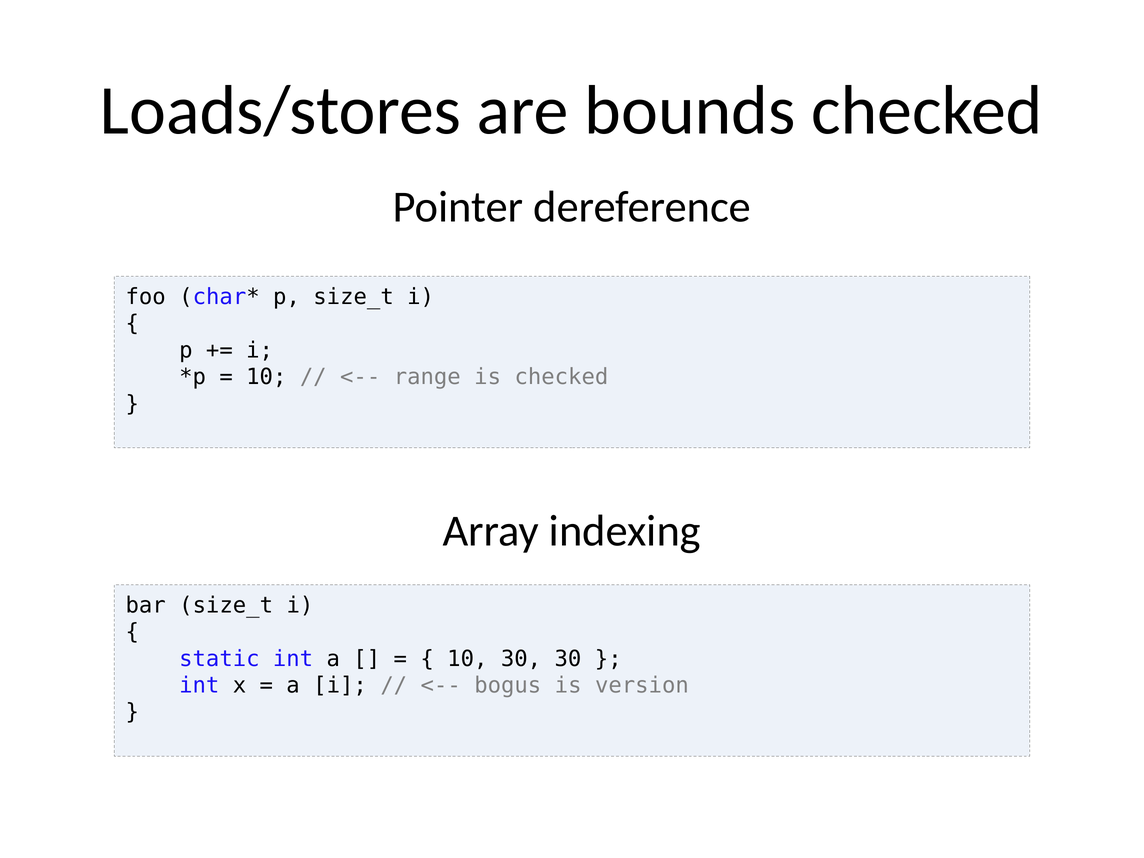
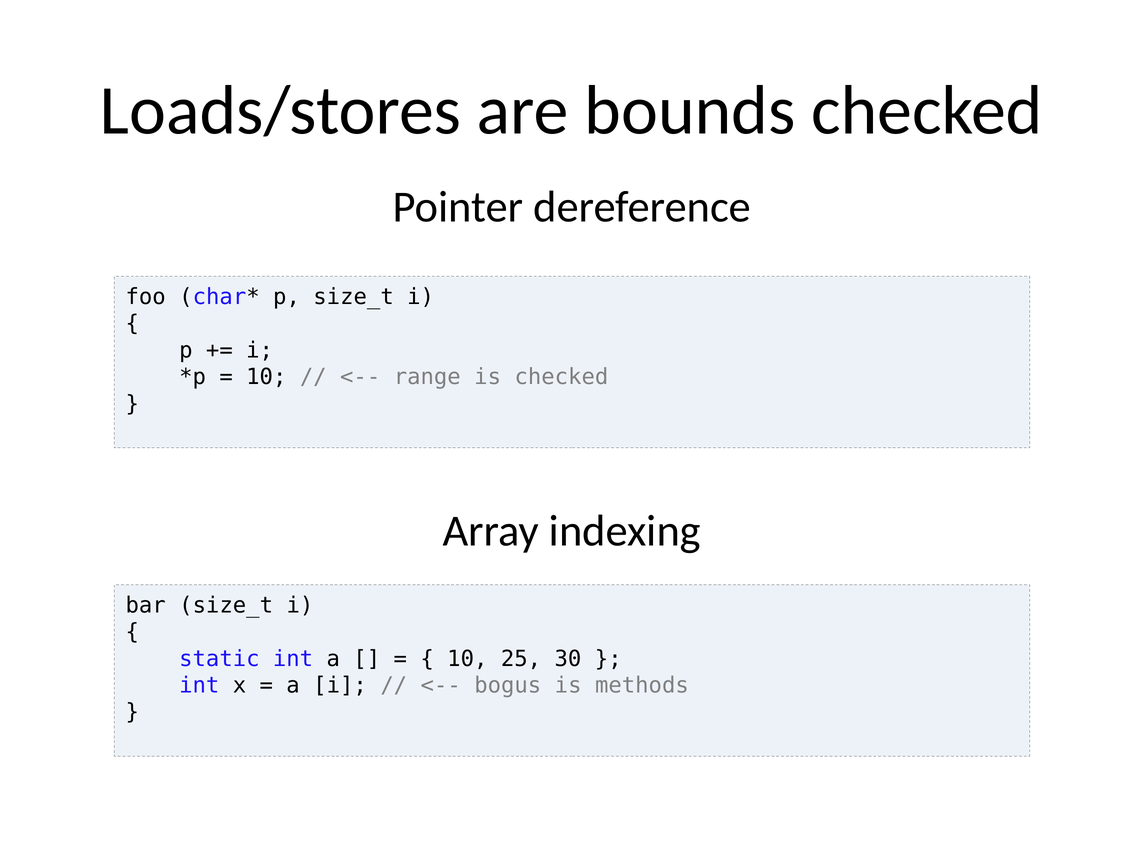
10 30: 30 -> 25 (521, 659)
version: version -> methods (642, 685)
